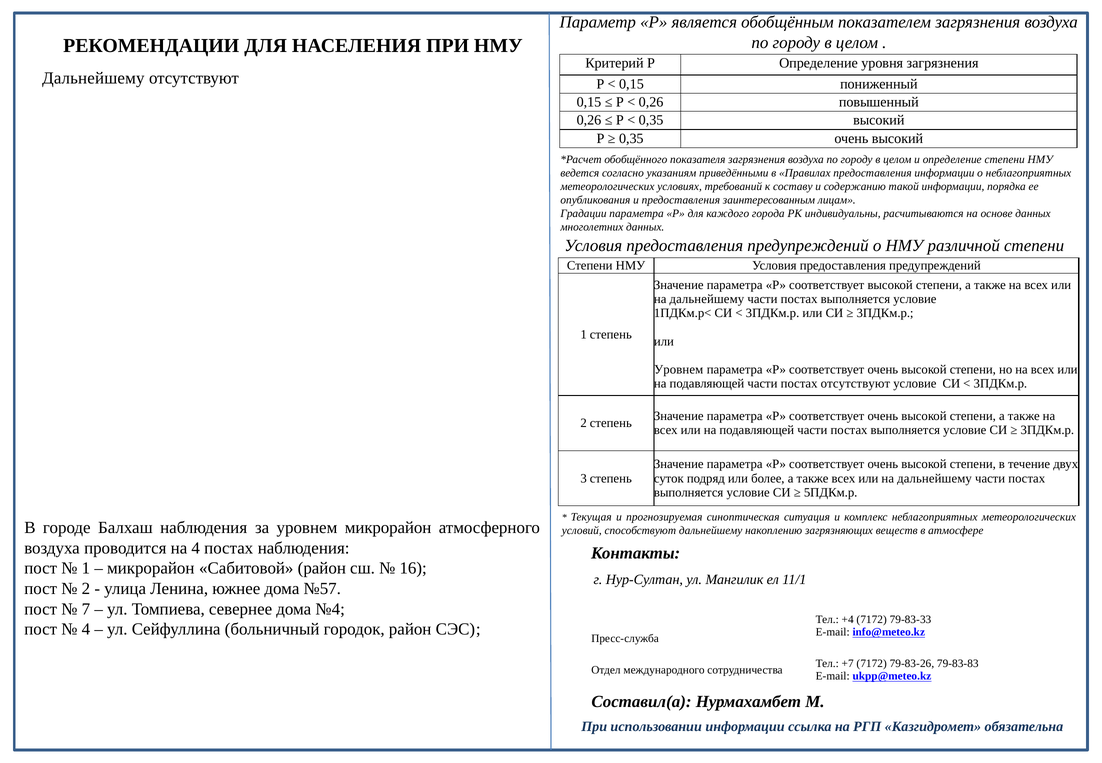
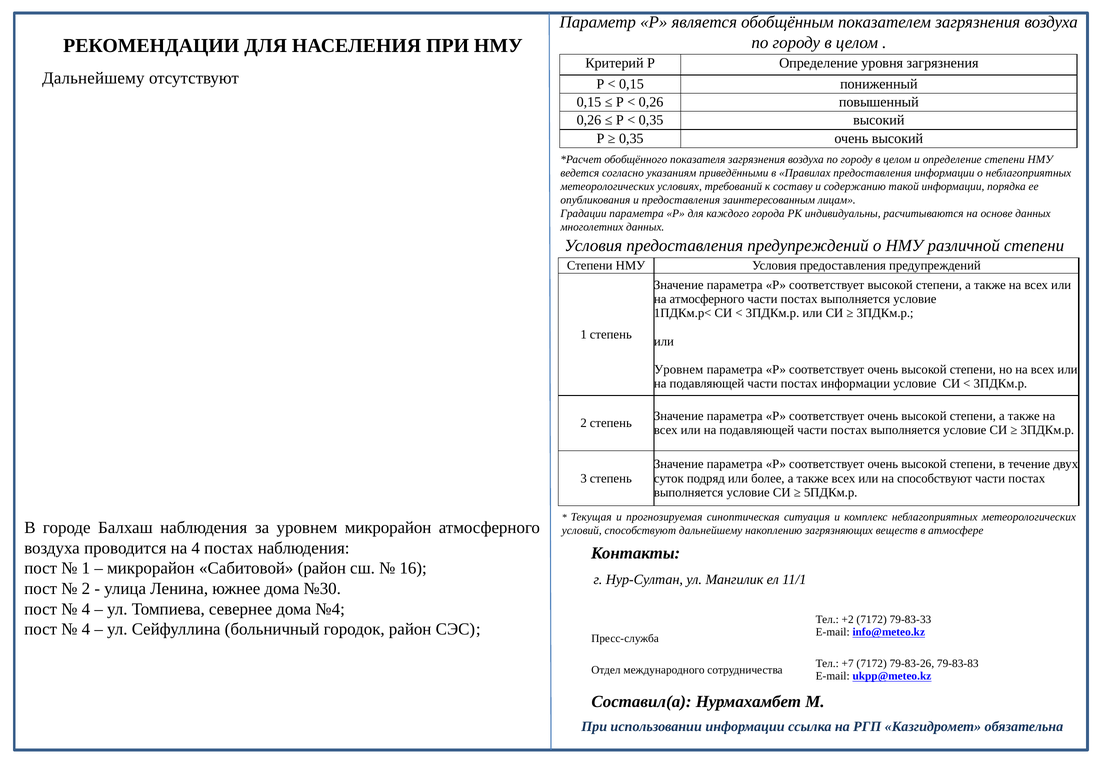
дальнейшему: дальнейшему -> атмосферного (707, 299)
постах отсутствуют: отсутствуют -> информации (855, 384)
дальнейшему: дальнейшему -> способствуют (935, 478)
№57: №57 -> №30 (322, 589)
7: 7 -> 4 (86, 609)
+4: +4 -> +2 (848, 620)
